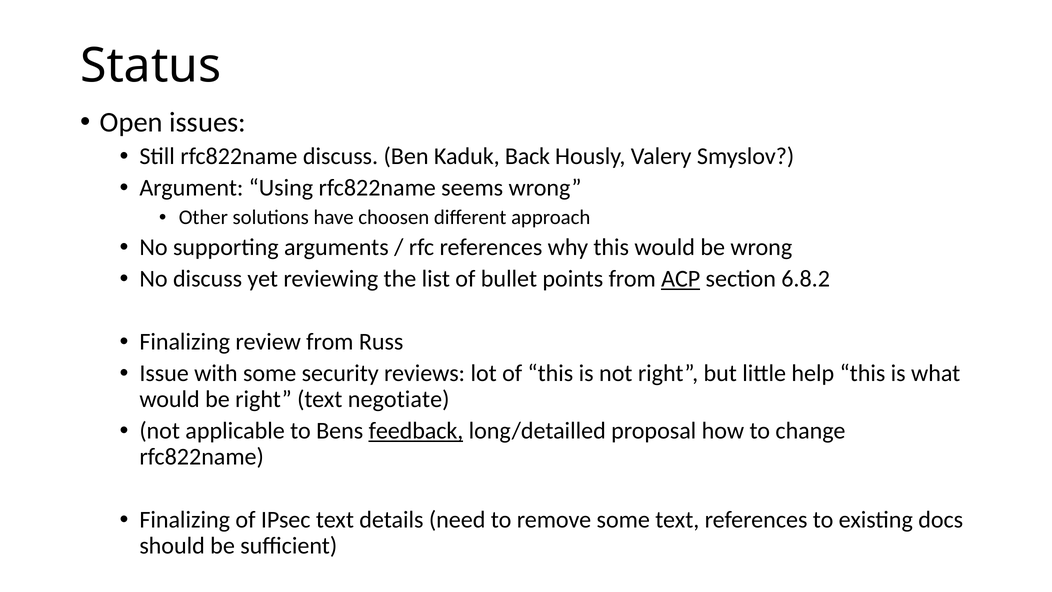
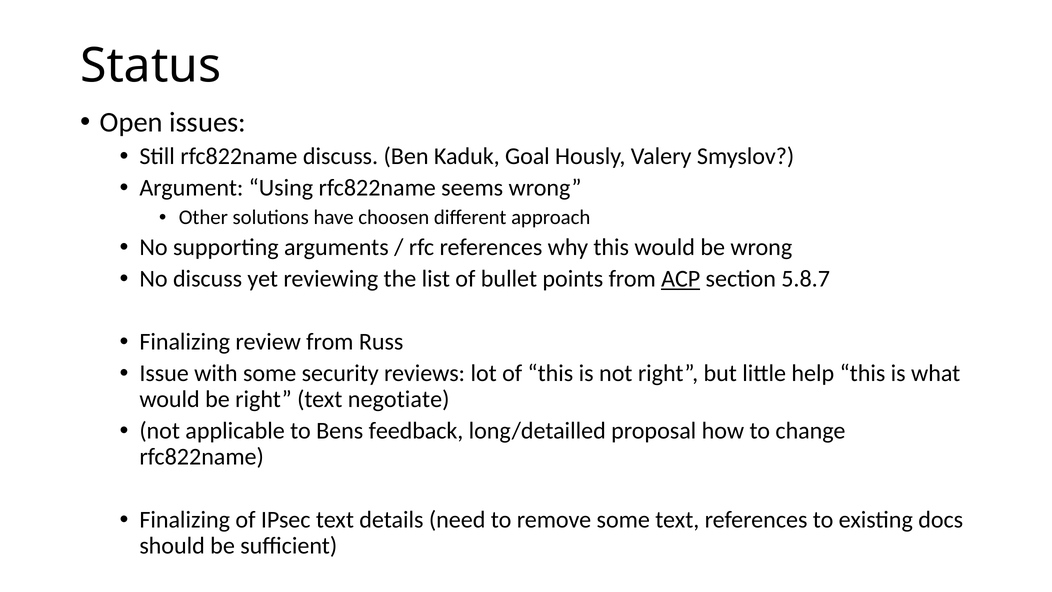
Back: Back -> Goal (527, 156)
6.8.2: 6.8.2 -> 5.8.7 (806, 279)
feedback underline: present -> none (416, 431)
